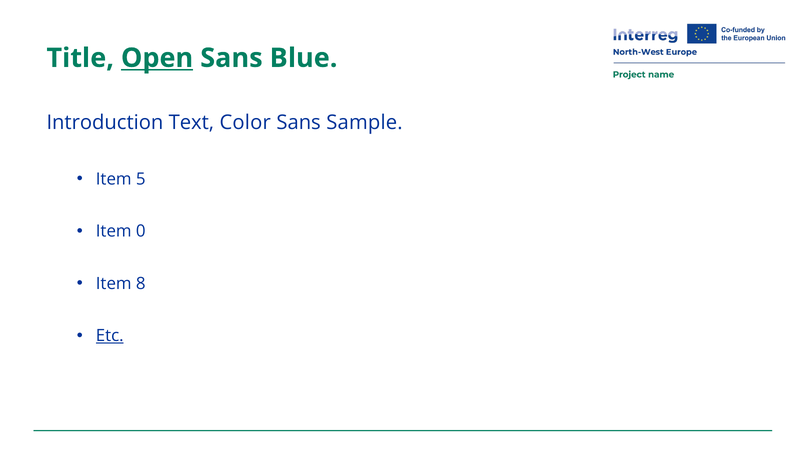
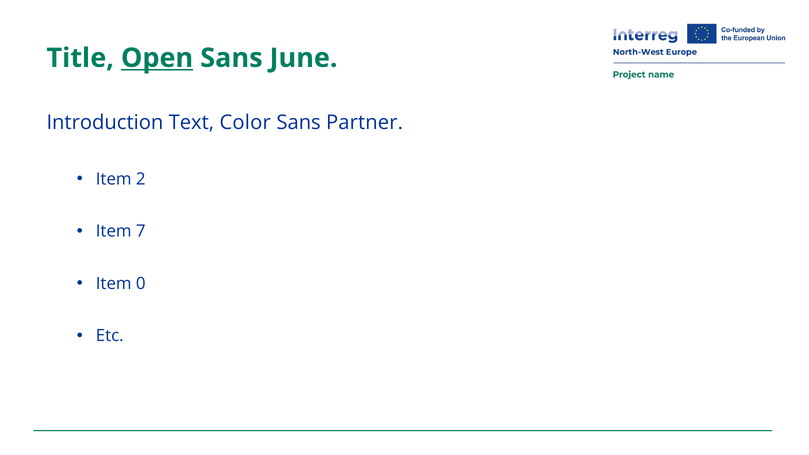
Blue: Blue -> June (304, 58)
Sample: Sample -> Partner (365, 123)
5: 5 -> 2 (141, 179)
0: 0 -> 7 (141, 231)
8: 8 -> 0 (141, 284)
Etc underline: present -> none (110, 336)
